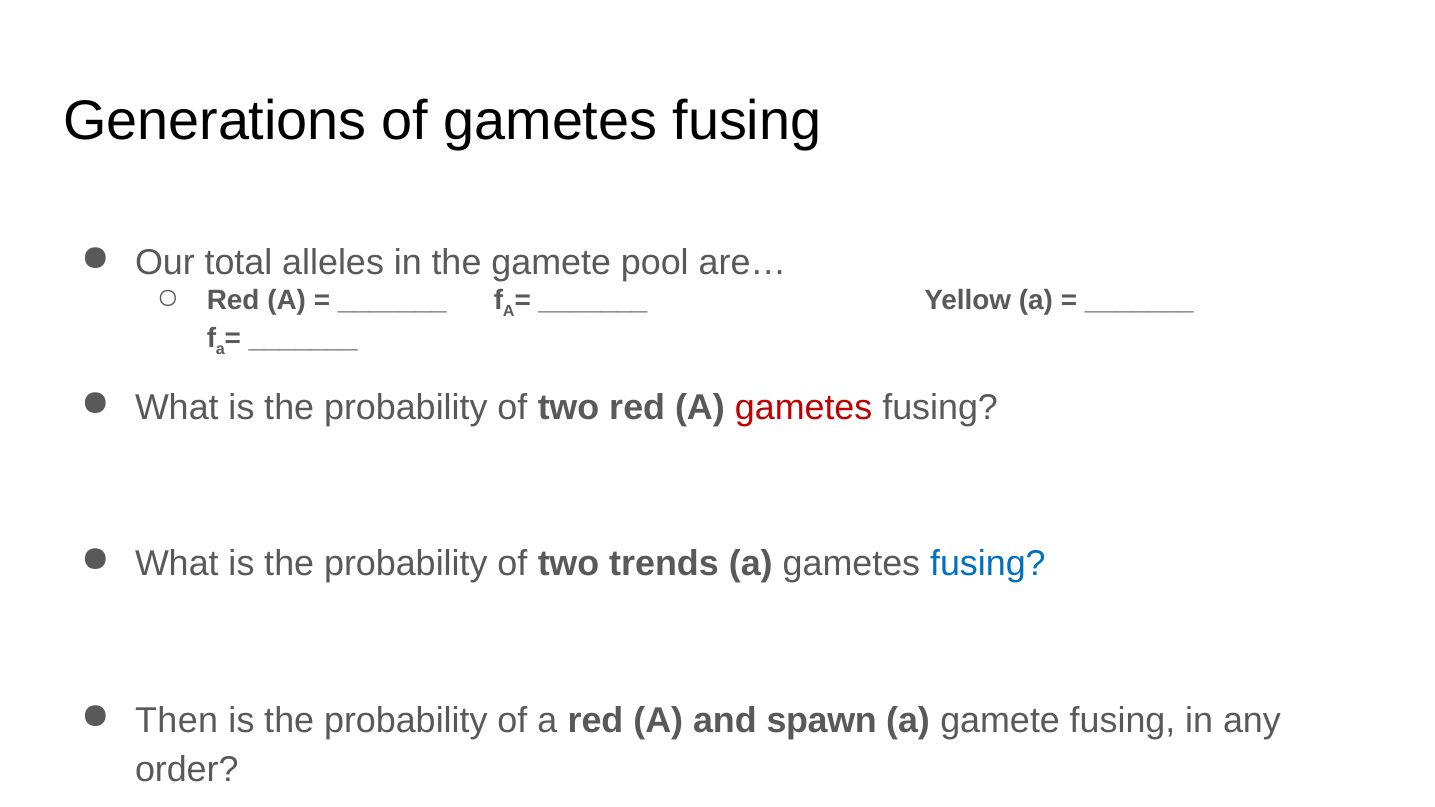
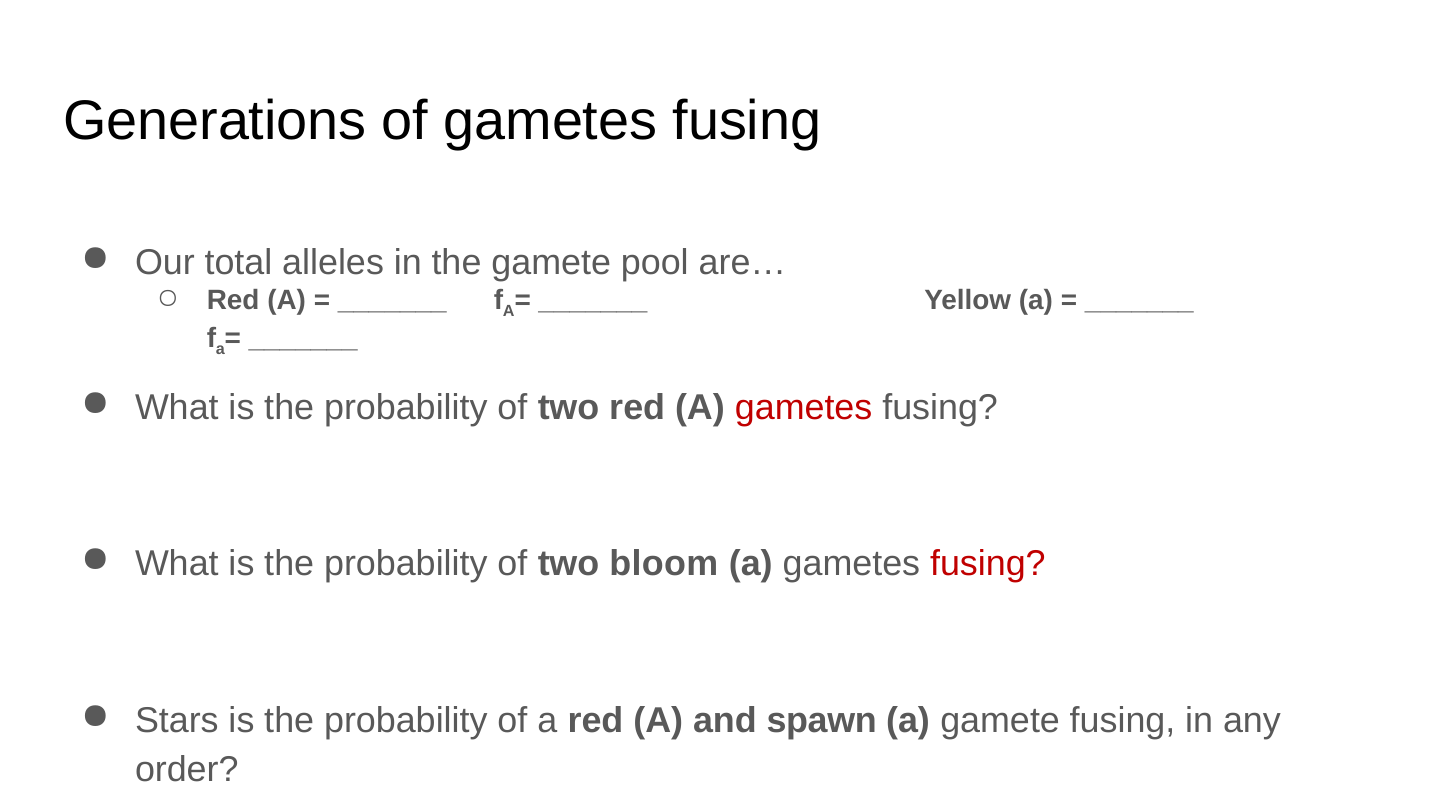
trends: trends -> bloom (664, 564)
fusing colour: blue -> red (988, 564)
Then: Then -> Stars (177, 720)
